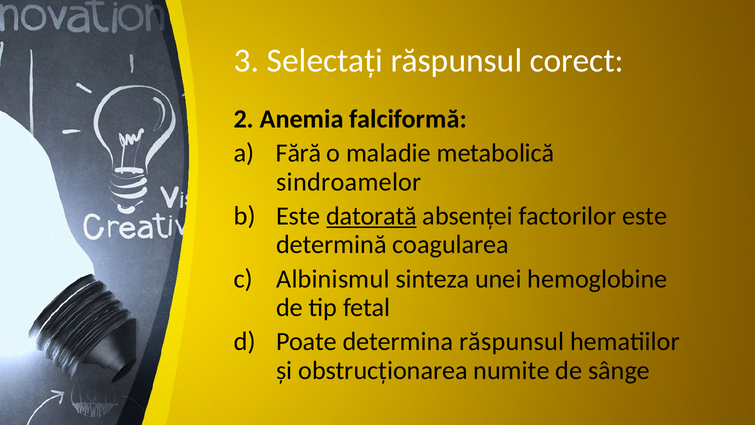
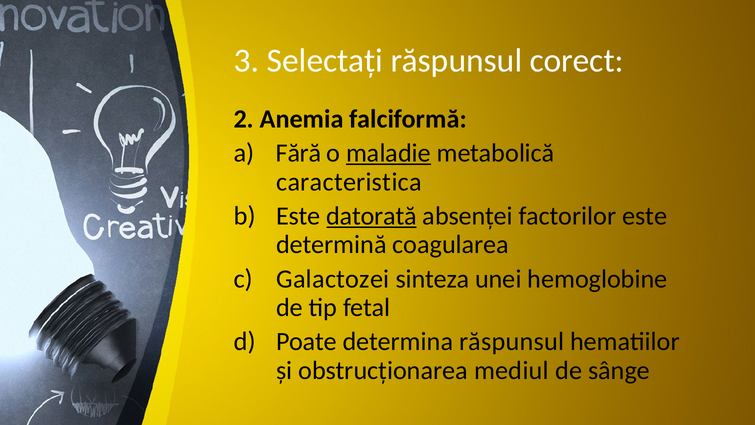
maladie underline: none -> present (388, 153)
sindroamelor: sindroamelor -> caracteristica (349, 182)
Albinismul: Albinismul -> Galactozei (333, 279)
numite: numite -> mediul (511, 370)
